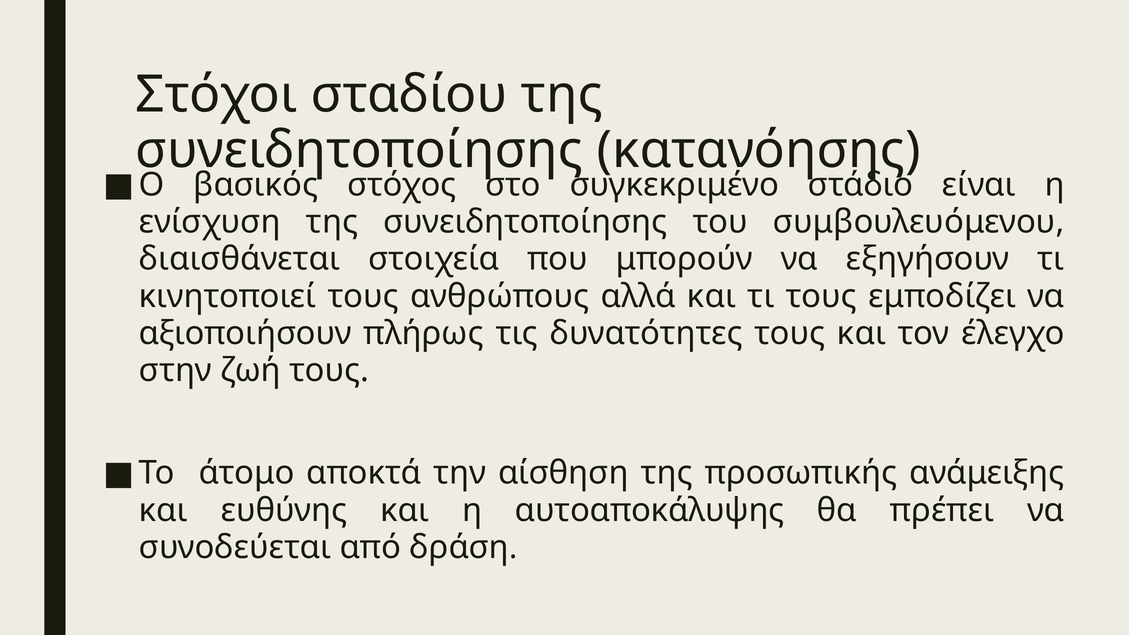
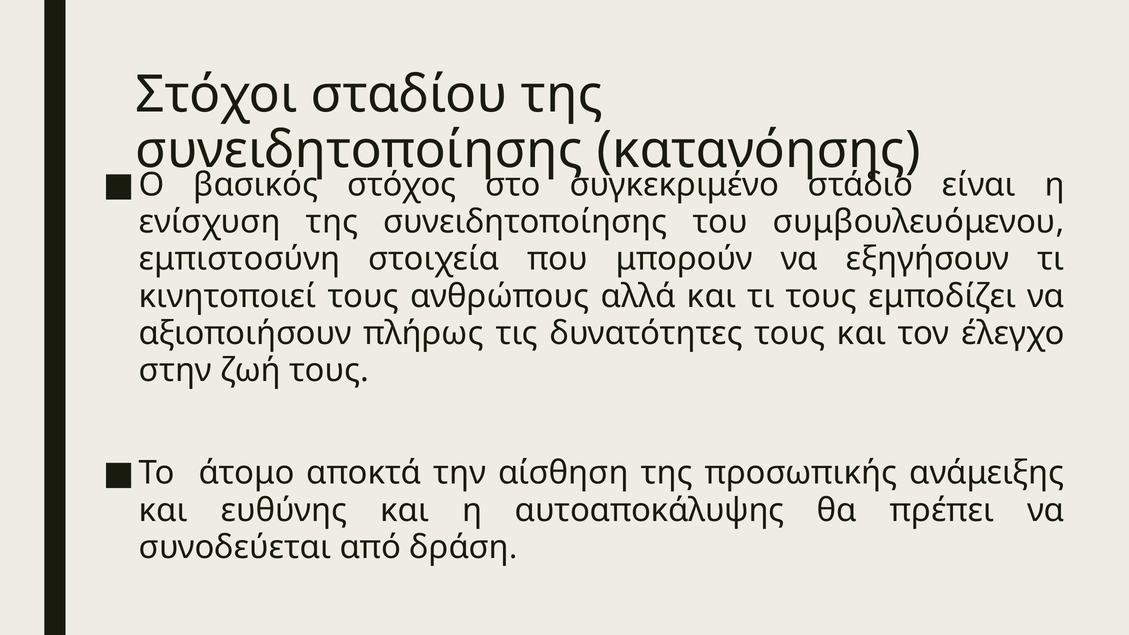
διαισθάνεται: διαισθάνεται -> εμπιστοσύνη (240, 259)
